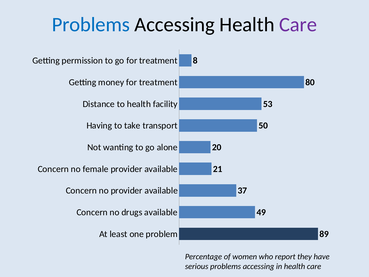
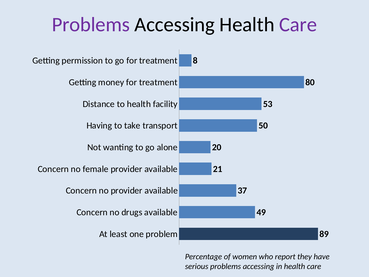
Problems colour: blue -> purple (91, 24)
